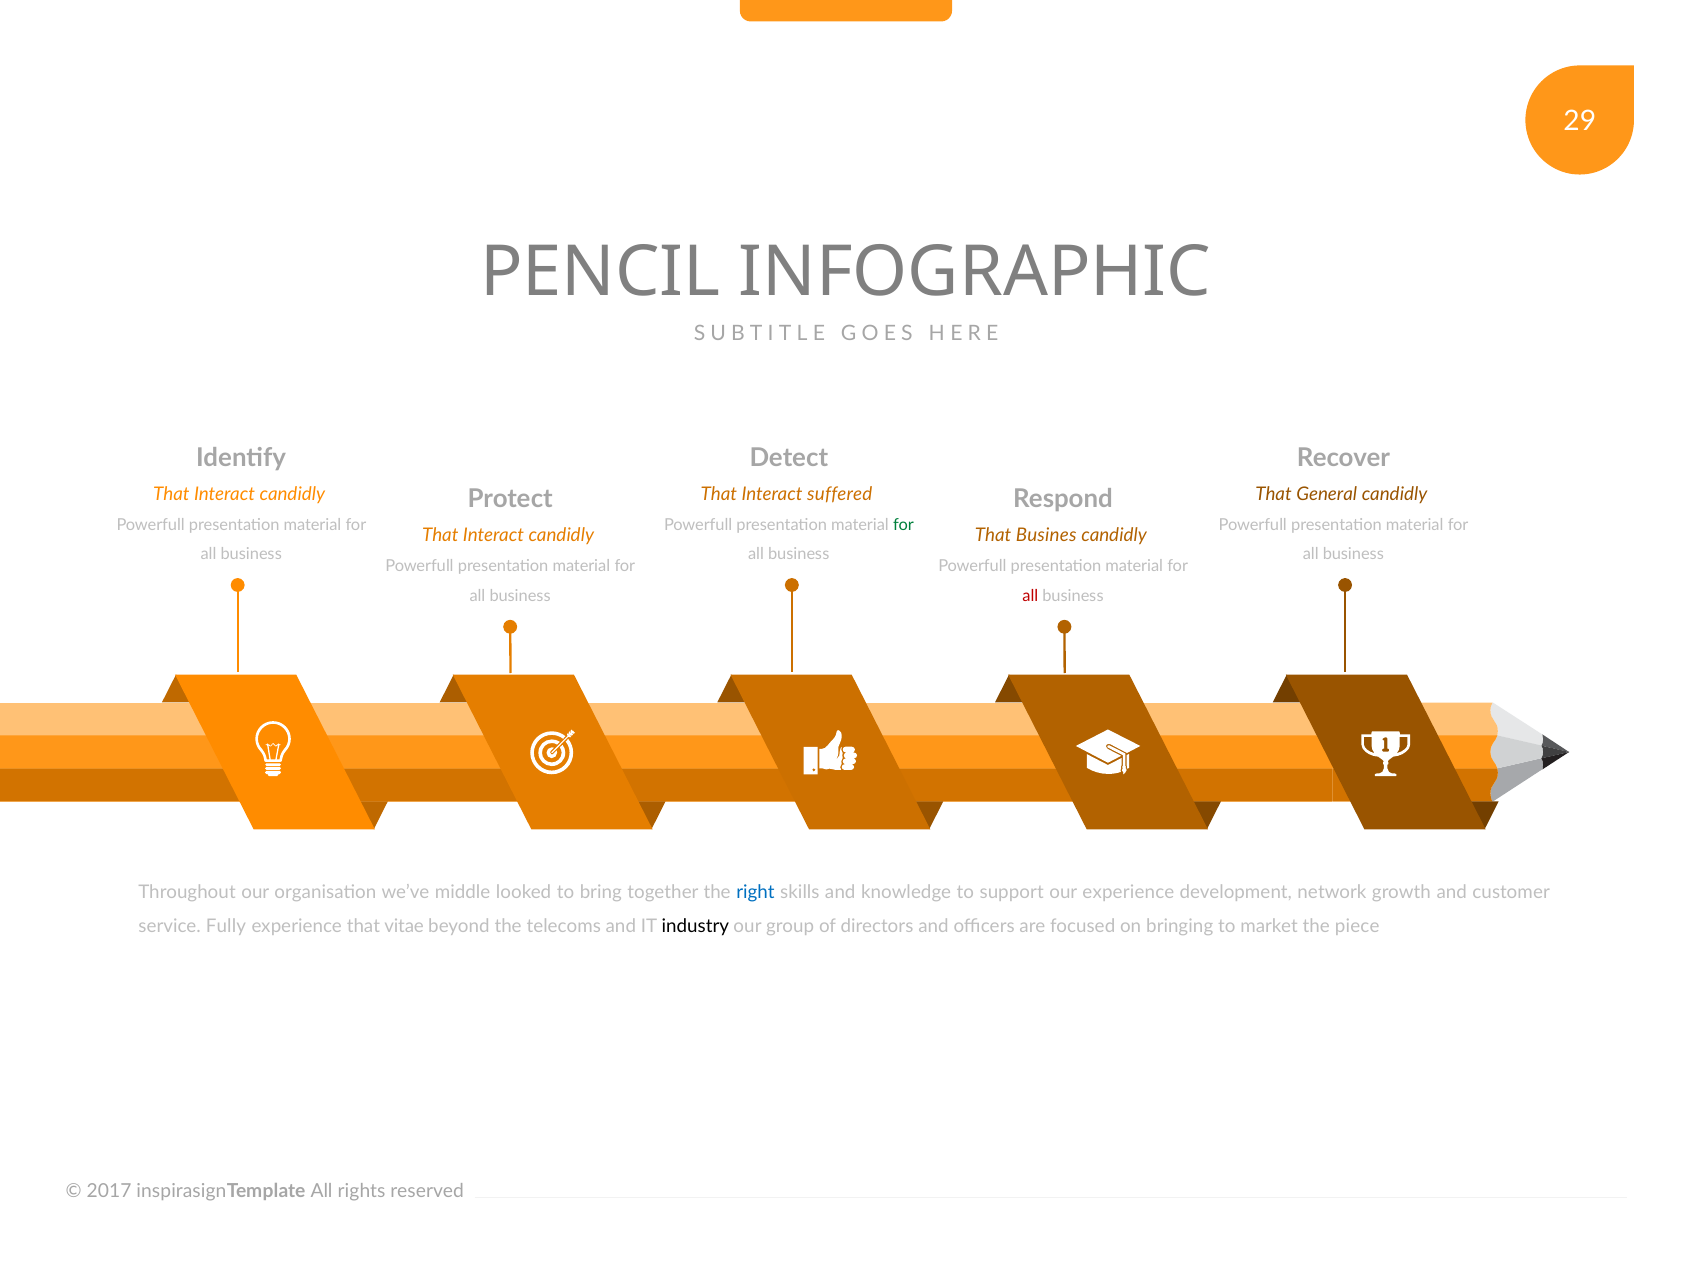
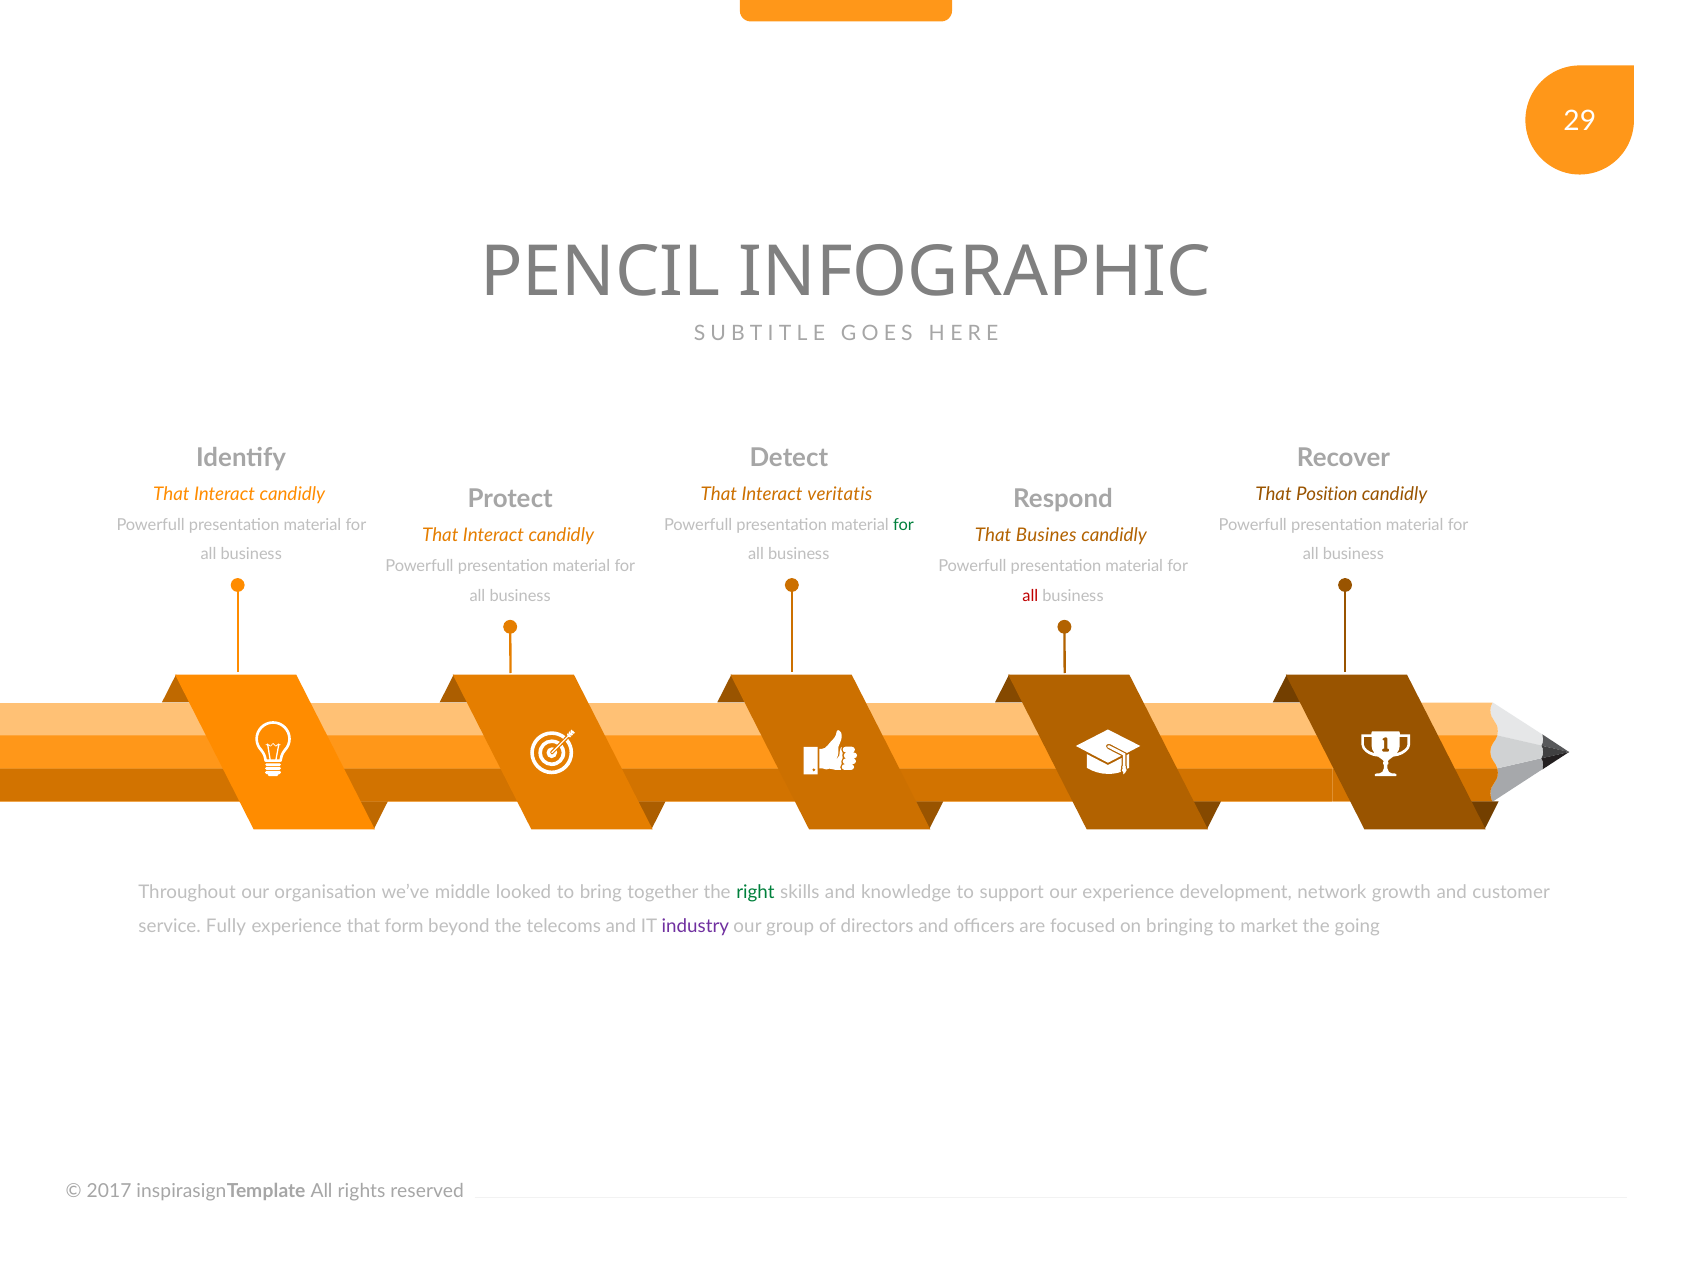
suffered: suffered -> veritatis (840, 494)
General: General -> Position (1327, 494)
right colour: blue -> green (756, 892)
vitae: vitae -> form (404, 926)
industry colour: black -> purple (695, 926)
piece: piece -> going (1357, 926)
